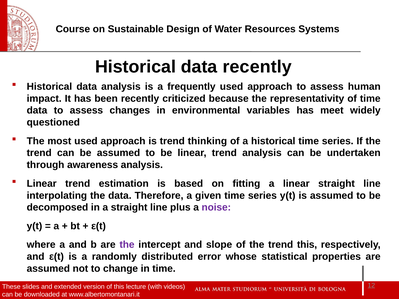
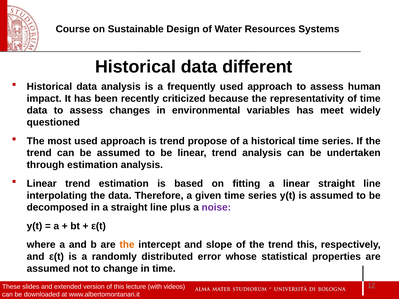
data recently: recently -> different (257, 67)
thinking: thinking -> propose (207, 141)
through awareness: awareness -> estimation (93, 165)
the colour: purple -> orange (127, 245)
